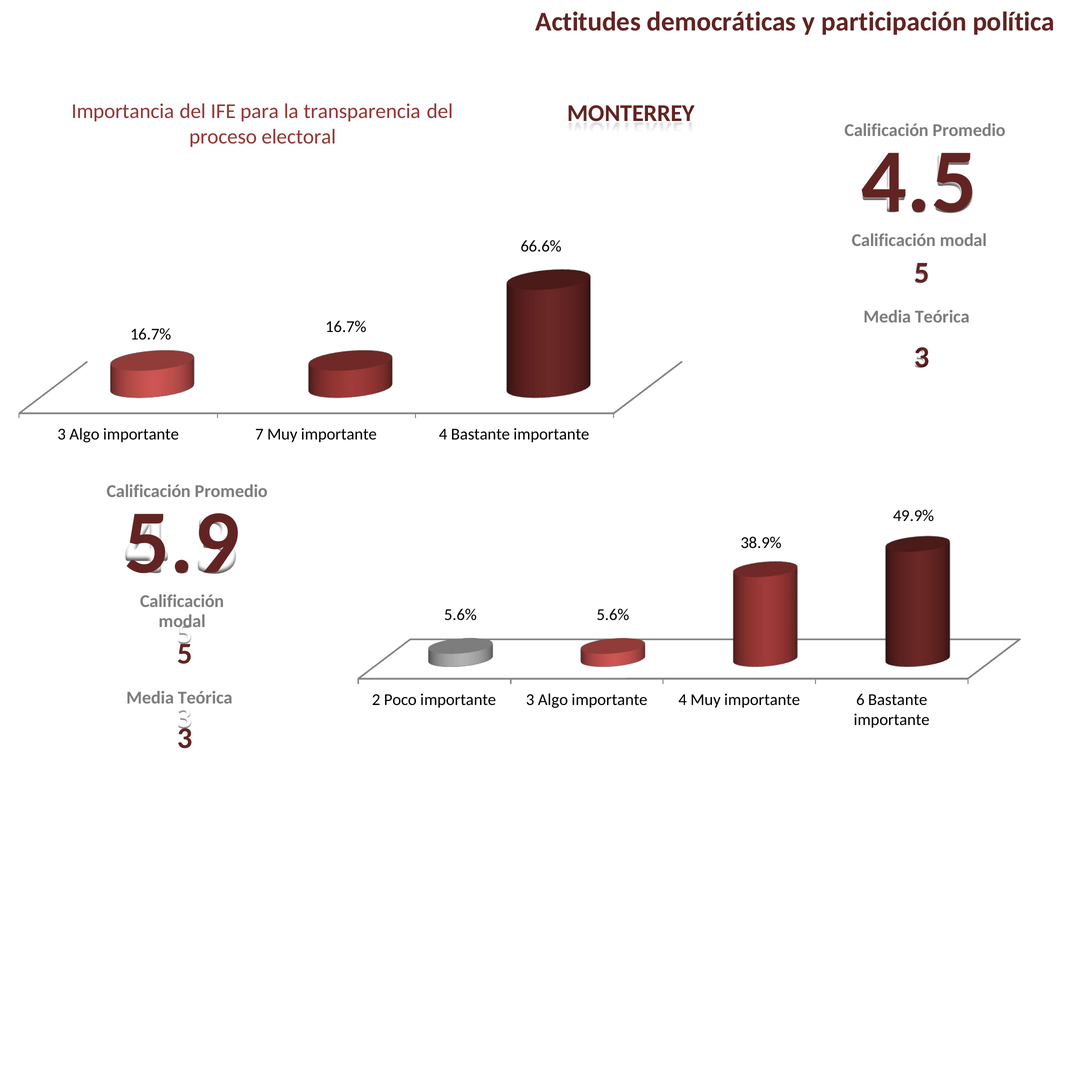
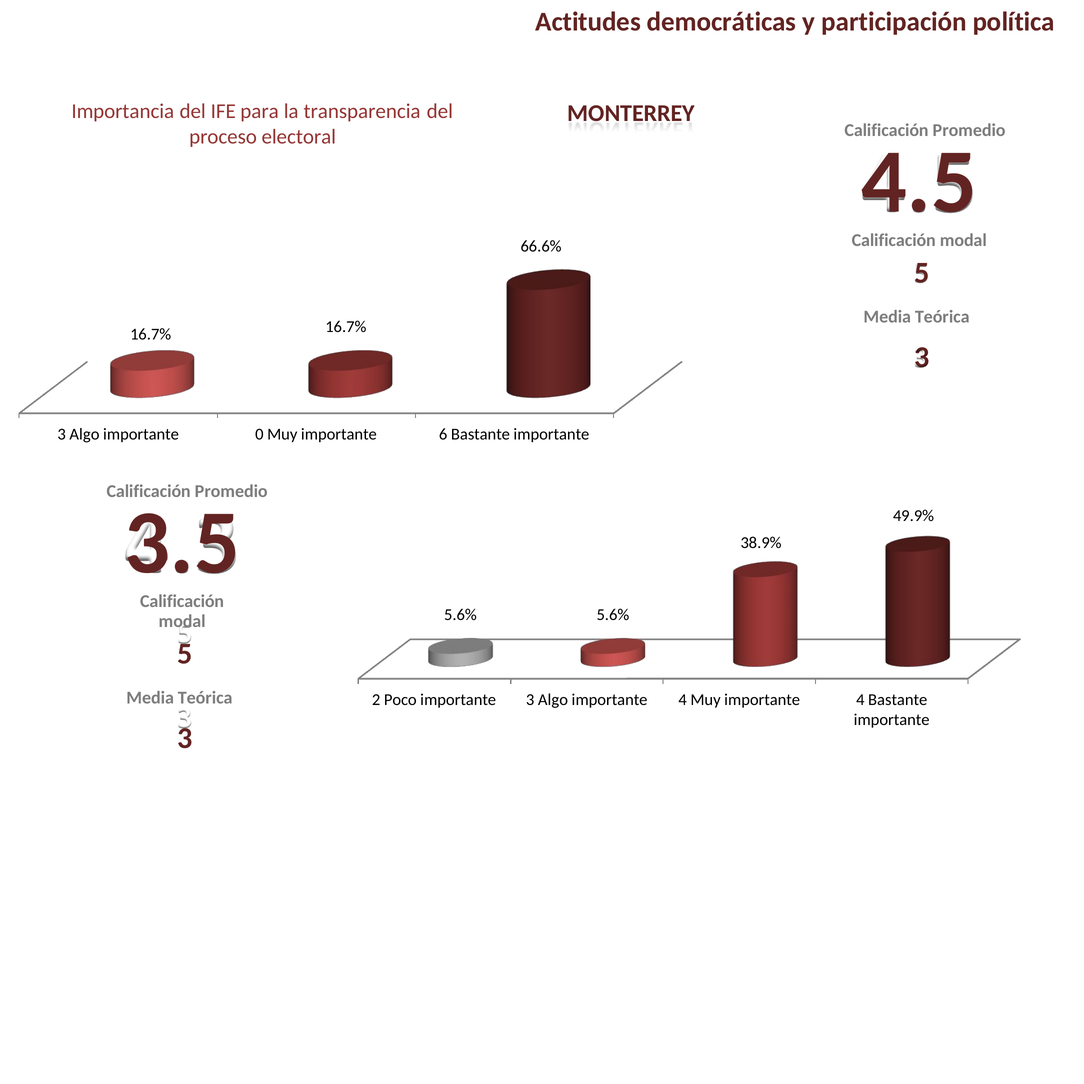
7: 7 -> 0 (259, 434)
Muy importante 4: 4 -> 6 (443, 434)
5.9: 5.9 -> 3.5 (182, 543)
Muy importante 6: 6 -> 4 (860, 700)
